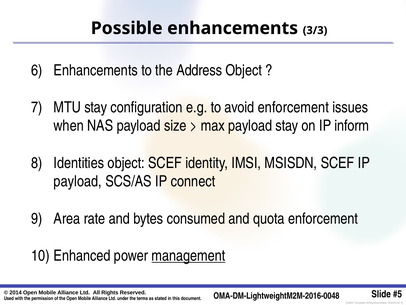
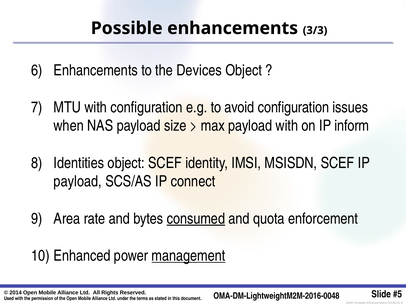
Address: Address -> Devices (199, 70)
MTU stay: stay -> with (96, 107)
avoid enforcement: enforcement -> configuration (293, 107)
payload stay: stay -> with (287, 126)
consumed underline: none -> present (196, 218)
